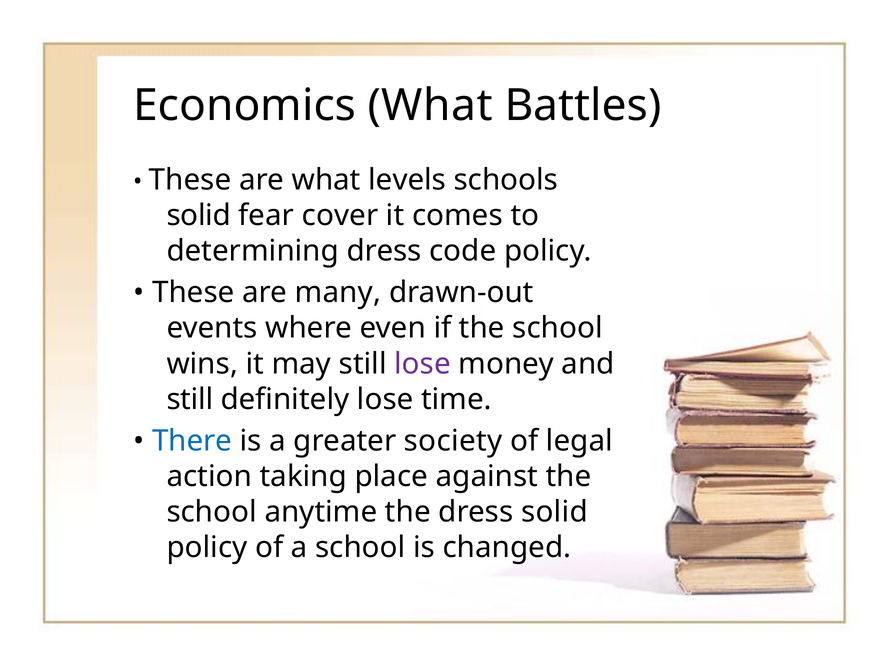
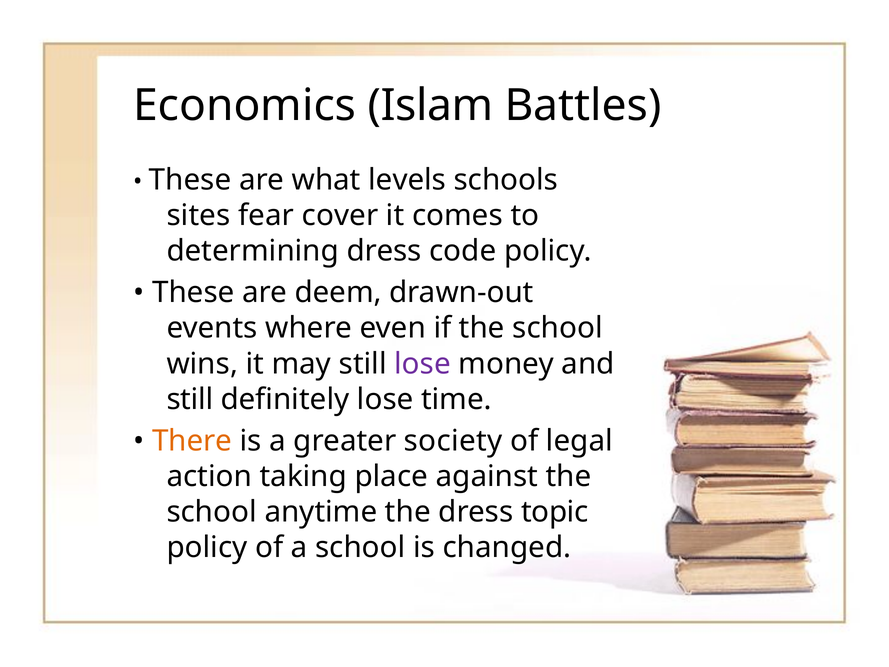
Economics What: What -> Islam (430, 105)
solid: solid -> sites (199, 215)
many: many -> deem (338, 292)
There colour: blue -> orange (192, 441)
dress solid: solid -> topic (555, 512)
